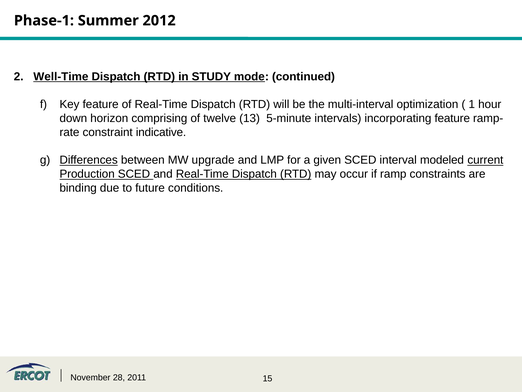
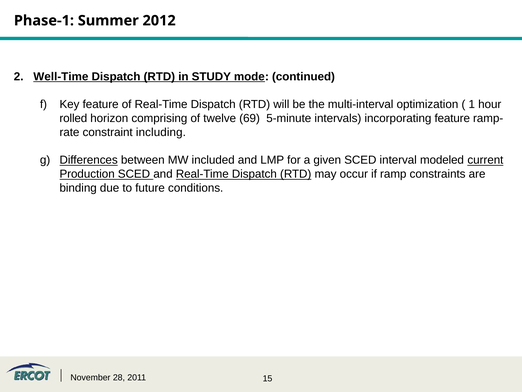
down: down -> rolled (73, 118)
13: 13 -> 69 (250, 118)
indicative: indicative -> including (161, 132)
upgrade: upgrade -> included (213, 160)
